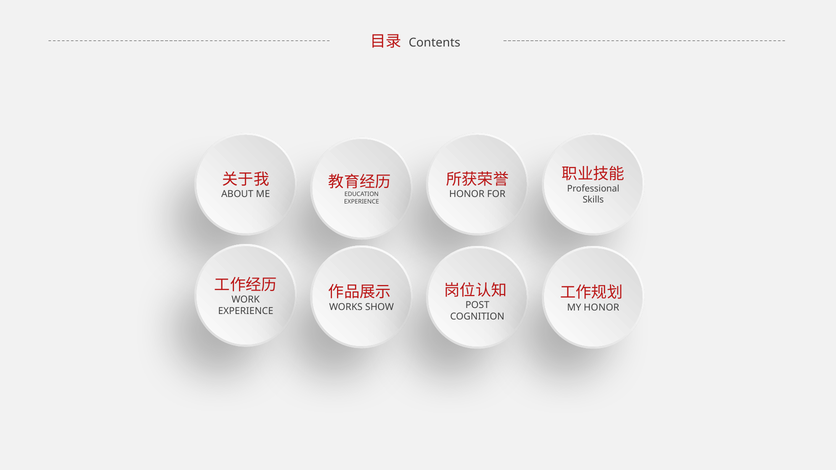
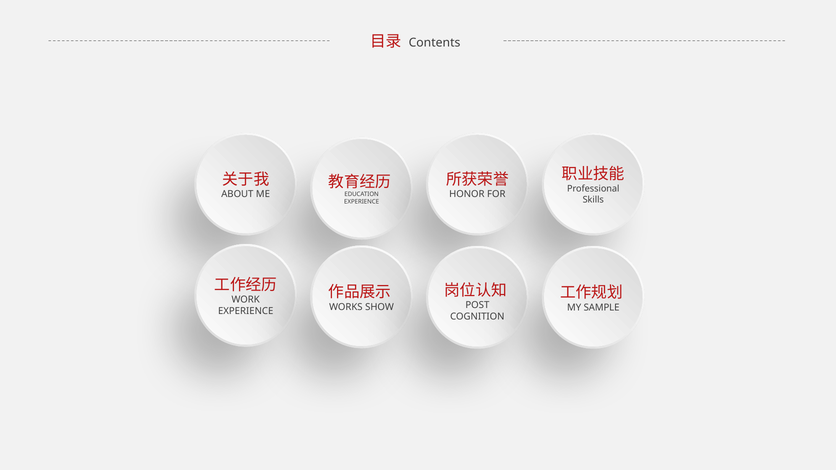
HONOR: HONOR -> SAMPLE (602, 308)
